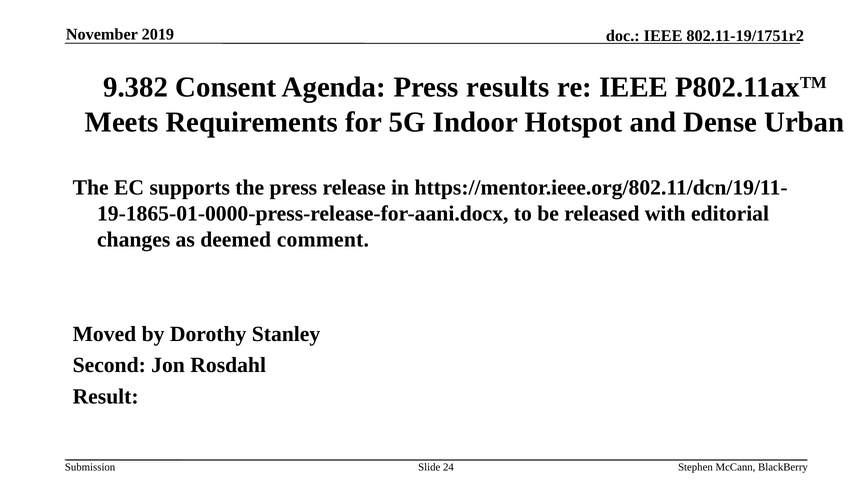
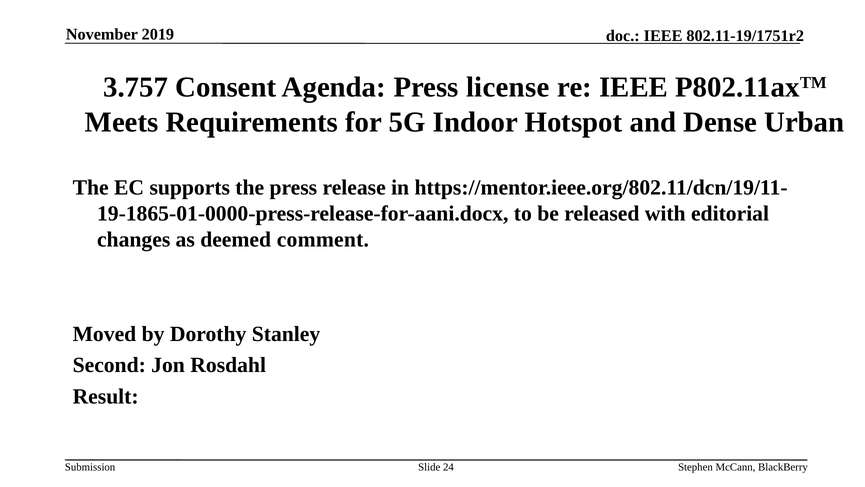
9.382: 9.382 -> 3.757 (136, 87)
results: results -> license (508, 87)
